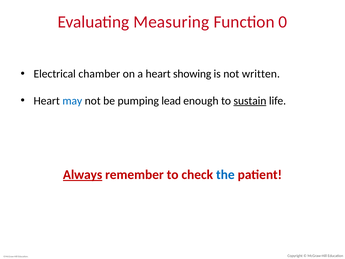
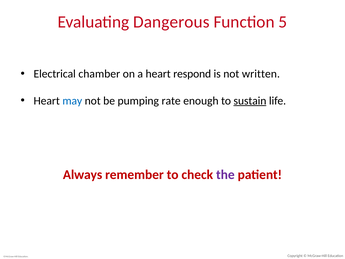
Measuring: Measuring -> Dangerous (171, 22)
0: 0 -> 5 (283, 22)
showing: showing -> respond (192, 74)
lead: lead -> rate (171, 101)
Always underline: present -> none (83, 175)
the colour: blue -> purple (225, 175)
